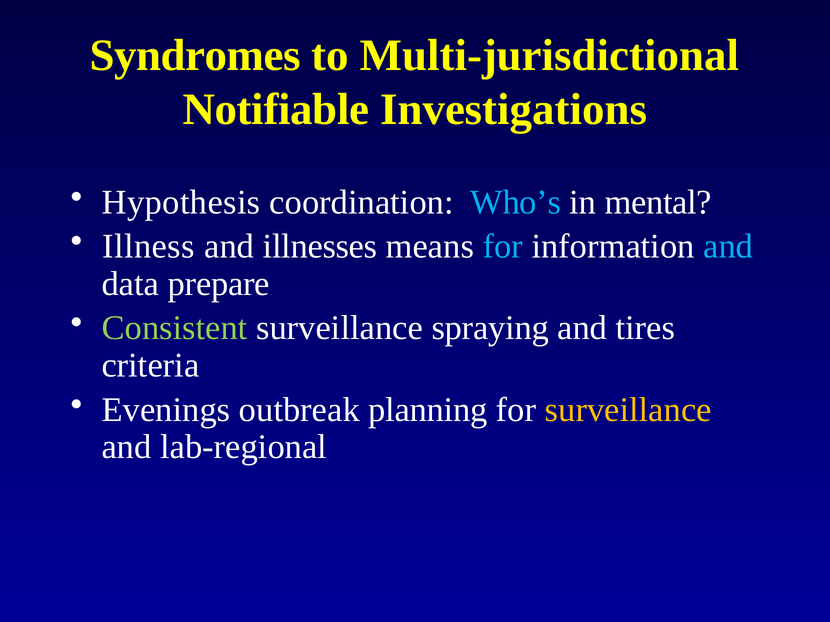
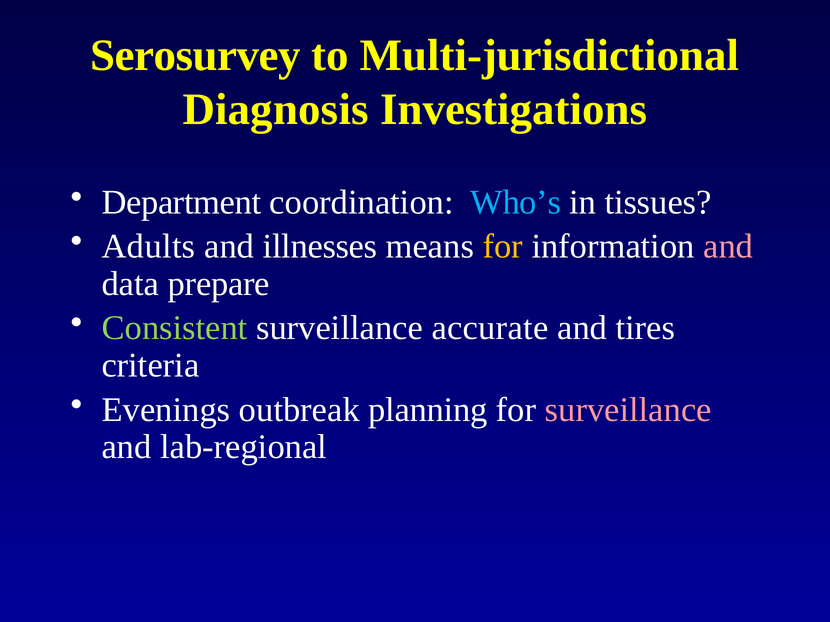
Syndromes: Syndromes -> Serosurvey (195, 56)
Notifiable: Notifiable -> Diagnosis (276, 110)
Hypothesis: Hypothesis -> Department (181, 202)
mental: mental -> tissues (658, 202)
Illness: Illness -> Adults (149, 247)
for colour: light blue -> yellow (503, 247)
and colour: light blue -> pink (728, 247)
spraying: spraying -> accurate (490, 328)
surveillance colour: yellow -> pink (628, 410)
